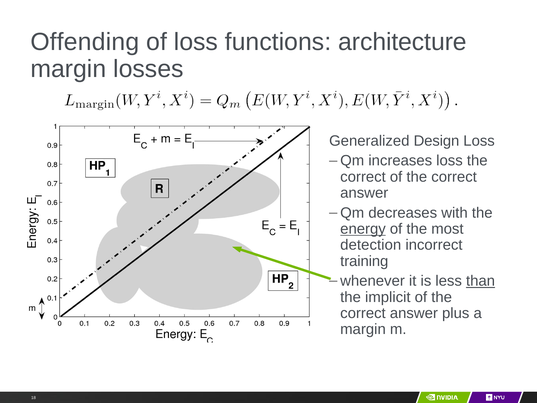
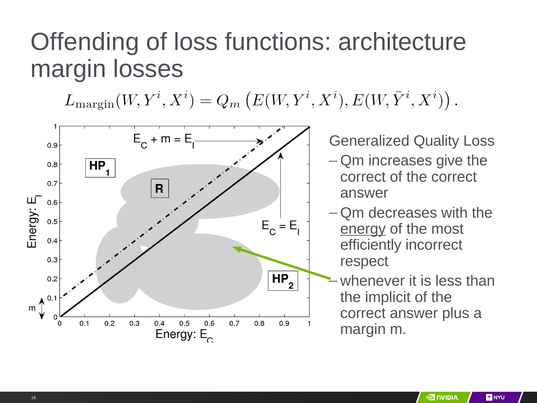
Design: Design -> Quality (436, 141)
increases loss: loss -> give (450, 161)
detection: detection -> efficiently (371, 245)
training: training -> respect (364, 261)
than underline: present -> none (481, 281)
